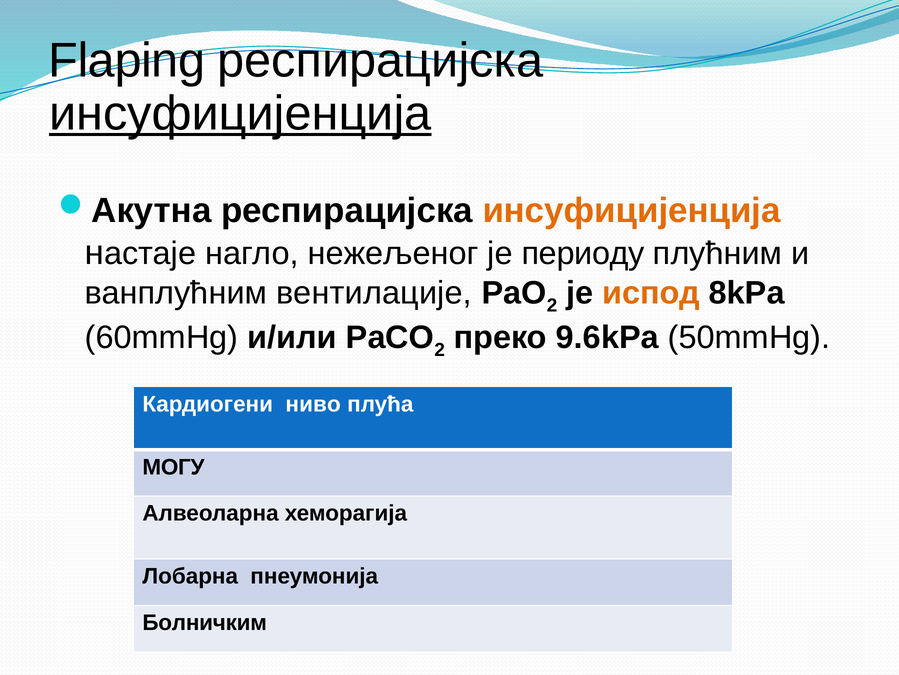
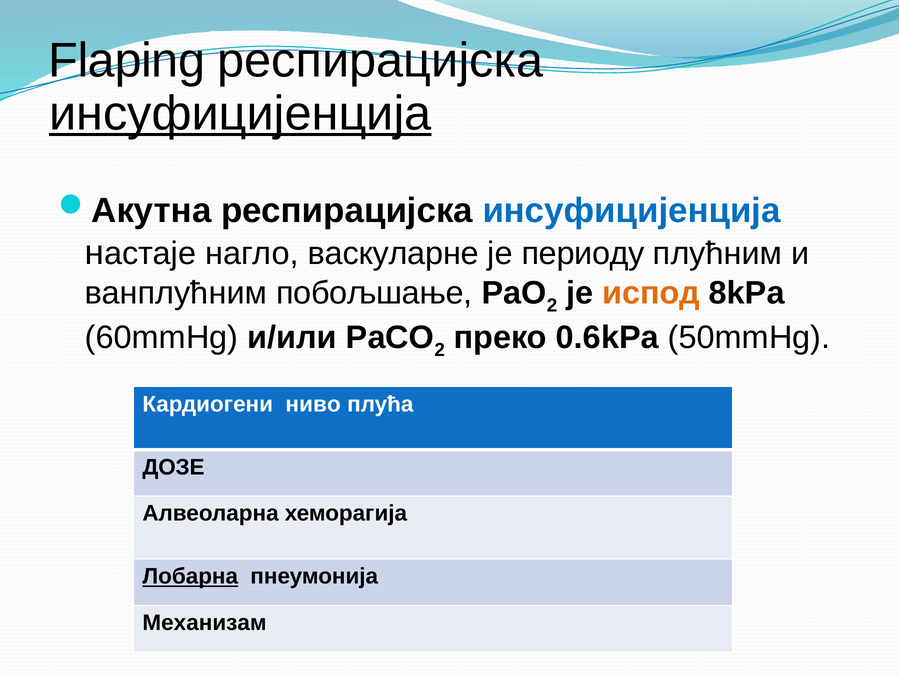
инсуфицијенција colour: orange -> blue (632, 211)
нежељеног: нежељеног -> васкуларне (393, 253)
вентилације: вентилације -> побољшање (374, 293)
9.6kPa: 9.6kPa -> 0.6kPa (607, 337)
МОГУ: МОГУ -> ДОЗЕ (173, 467)
Лобарна underline: none -> present (190, 576)
Болничким: Болничким -> Механизам (205, 622)
